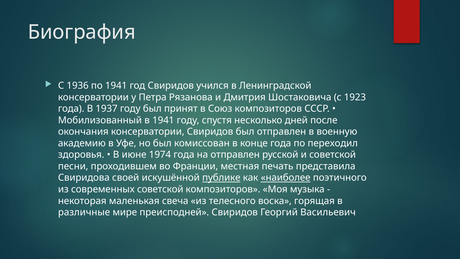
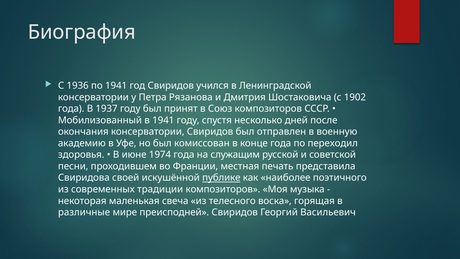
1923: 1923 -> 1902 (355, 97)
на отправлен: отправлен -> служащим (235, 155)
наиболее underline: present -> none (286, 178)
современных советской: советской -> традиции (160, 189)
